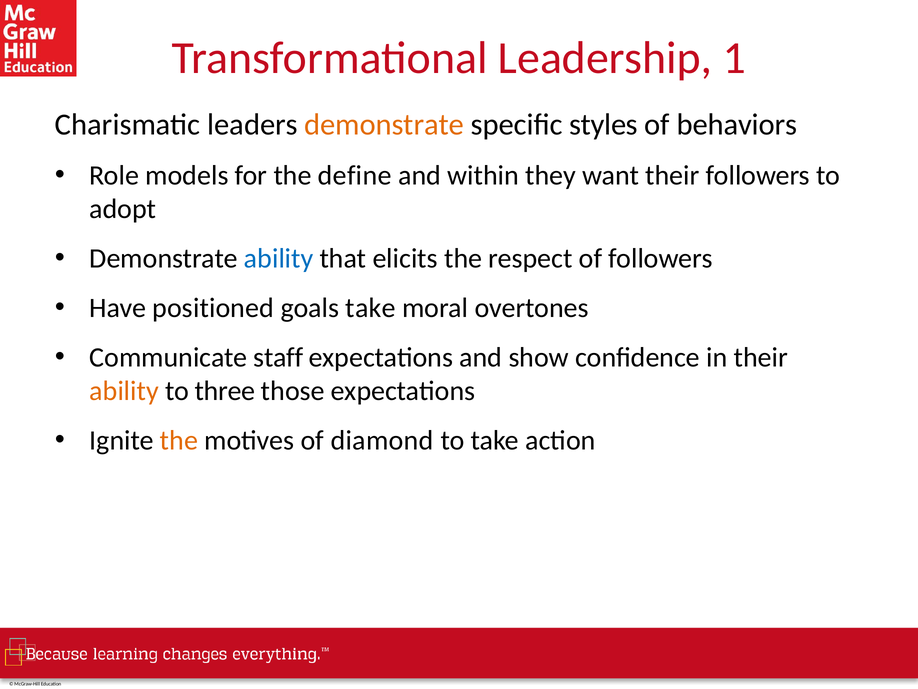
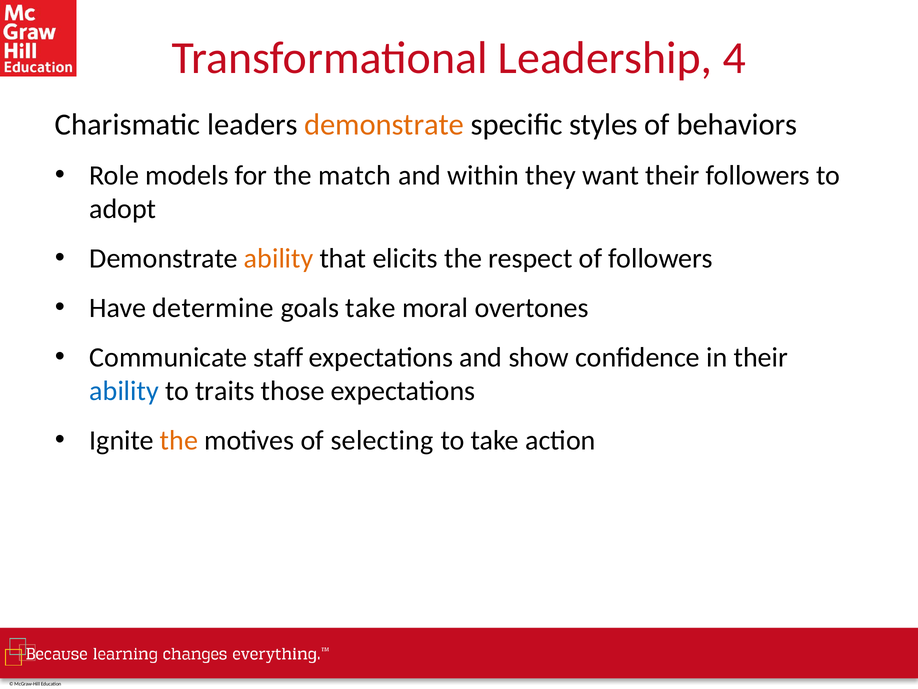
1: 1 -> 4 (734, 58)
define: define -> match (355, 175)
ability colour: blue -> orange (279, 258)
positioned: positioned -> determine (213, 308)
ability colour: orange -> blue (124, 391)
three: three -> traits (225, 391)
diamond: diamond -> selecting (382, 440)
